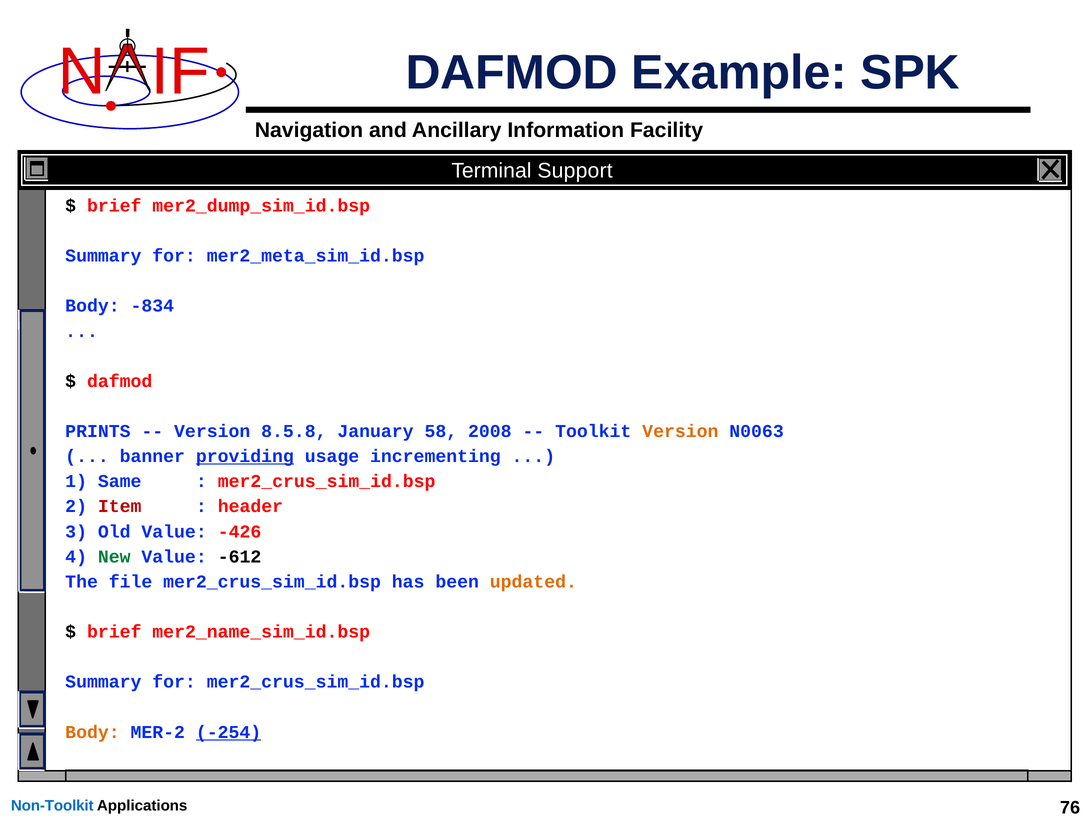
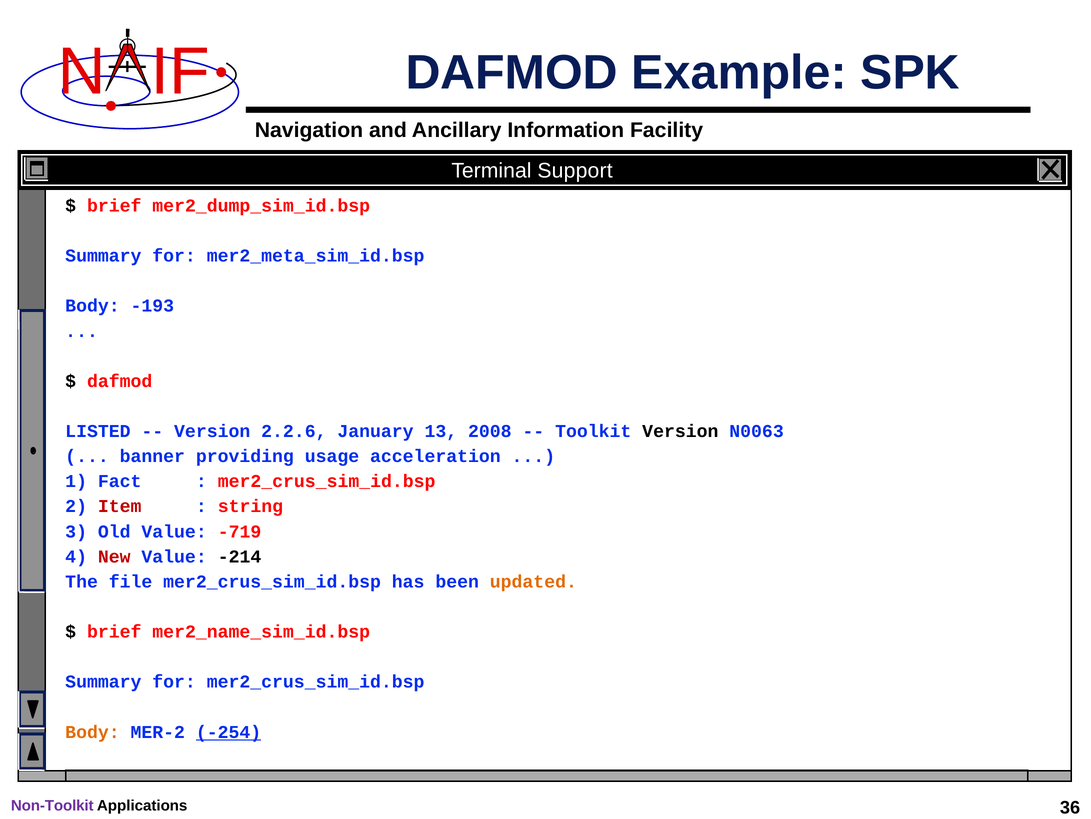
-834: -834 -> -193 (152, 306)
PRINTS: PRINTS -> LISTED (98, 431)
8.5.8: 8.5.8 -> 2.2.6 (294, 431)
58: 58 -> 13 (441, 431)
Version colour: orange -> black (680, 431)
providing underline: present -> none (245, 456)
incrementing: incrementing -> acceleration (435, 456)
Same: Same -> Fact (120, 481)
header: header -> string (250, 506)
-426: -426 -> -719 (240, 531)
New colour: green -> red (114, 556)
-612: -612 -> -214 (240, 556)
Non-Toolkit colour: blue -> purple (52, 805)
76: 76 -> 36 (1070, 807)
